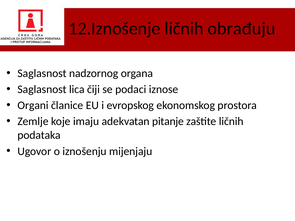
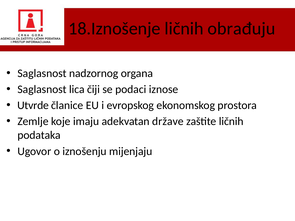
12.Iznošenje: 12.Iznošenje -> 18.Iznošenje (114, 29)
Organi: Organi -> Utvrde (33, 105)
pitanje: pitanje -> države (168, 122)
